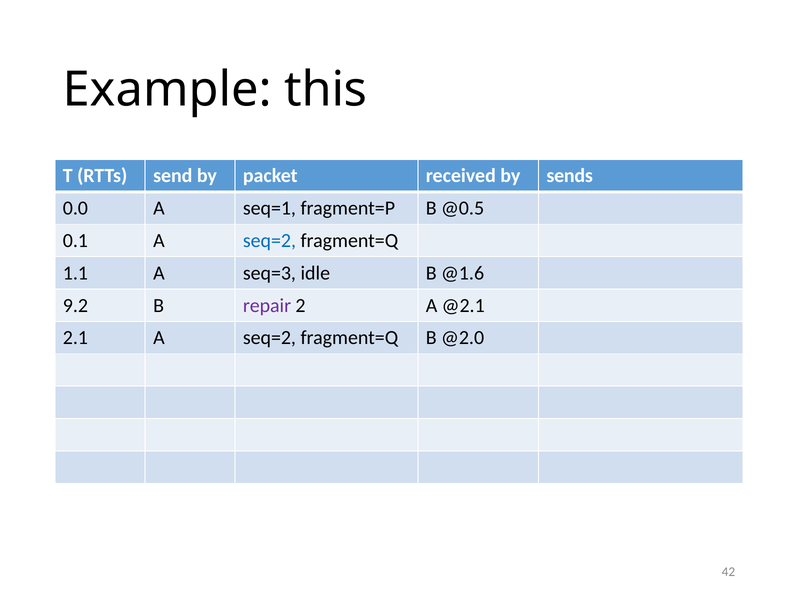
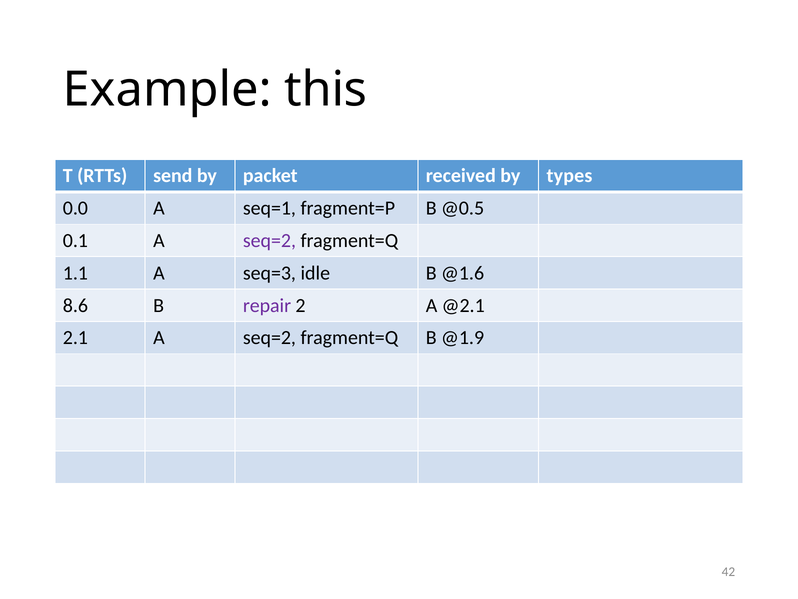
sends: sends -> types (569, 176)
seq=2 colour: blue -> purple (269, 240)
9.2: 9.2 -> 8.6 (75, 305)
@2.0: @2.0 -> @1.9 (463, 338)
